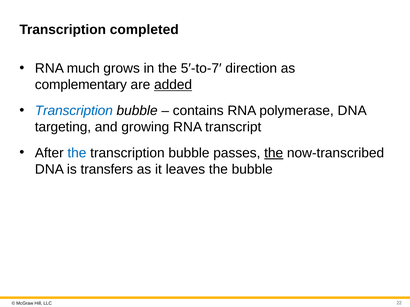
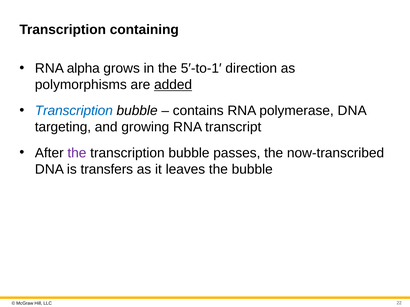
completed: completed -> containing (144, 30)
much: much -> alpha (83, 68)
5′-to-7′: 5′-to-7′ -> 5′-to-1′ (201, 68)
complementary: complementary -> polymorphisms (81, 85)
the colour: blue -> purple (77, 153)
the underline: present -> none (274, 153)
